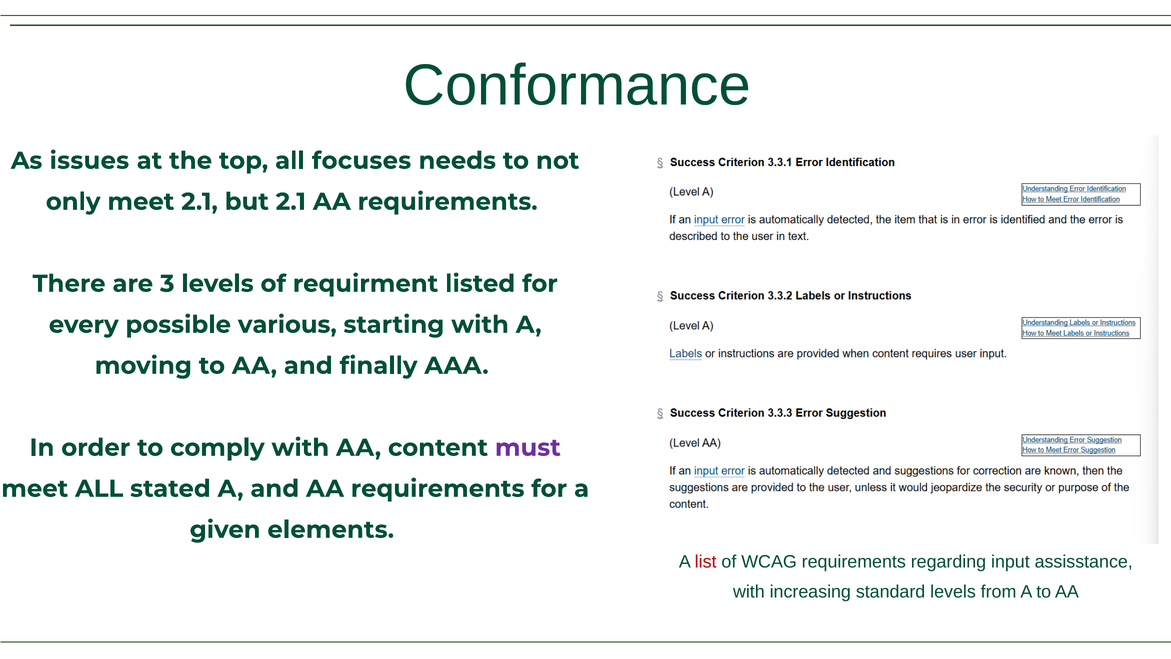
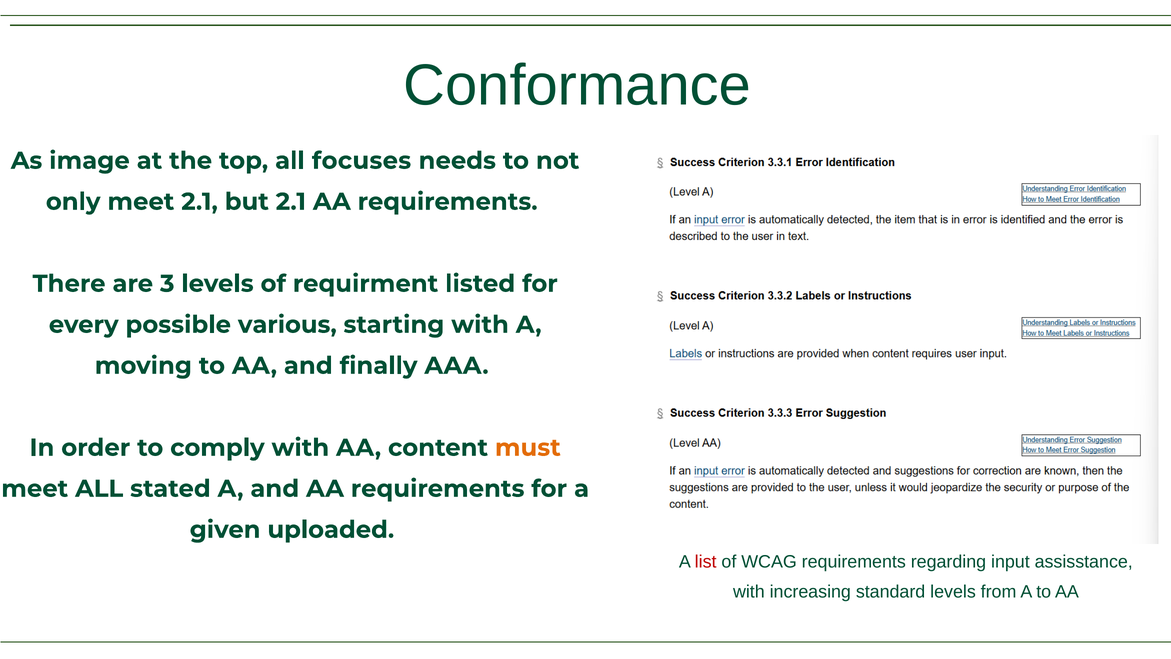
issues: issues -> image (89, 161)
must colour: purple -> orange (528, 448)
elements: elements -> uploaded (331, 530)
